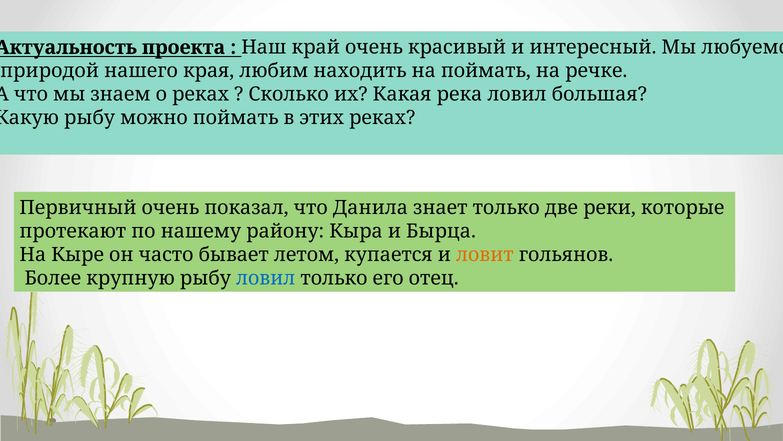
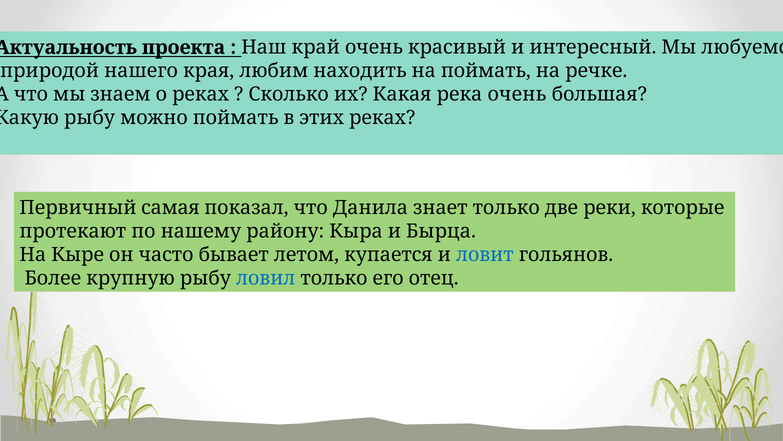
река ловил: ловил -> очень (517, 94)
Первичный очень: очень -> самая (170, 208)
ловит colour: orange -> blue (485, 255)
